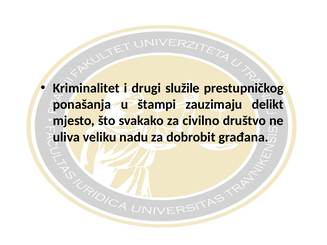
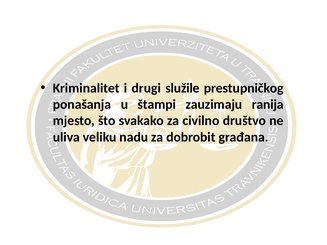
delikt: delikt -> ranija (268, 105)
